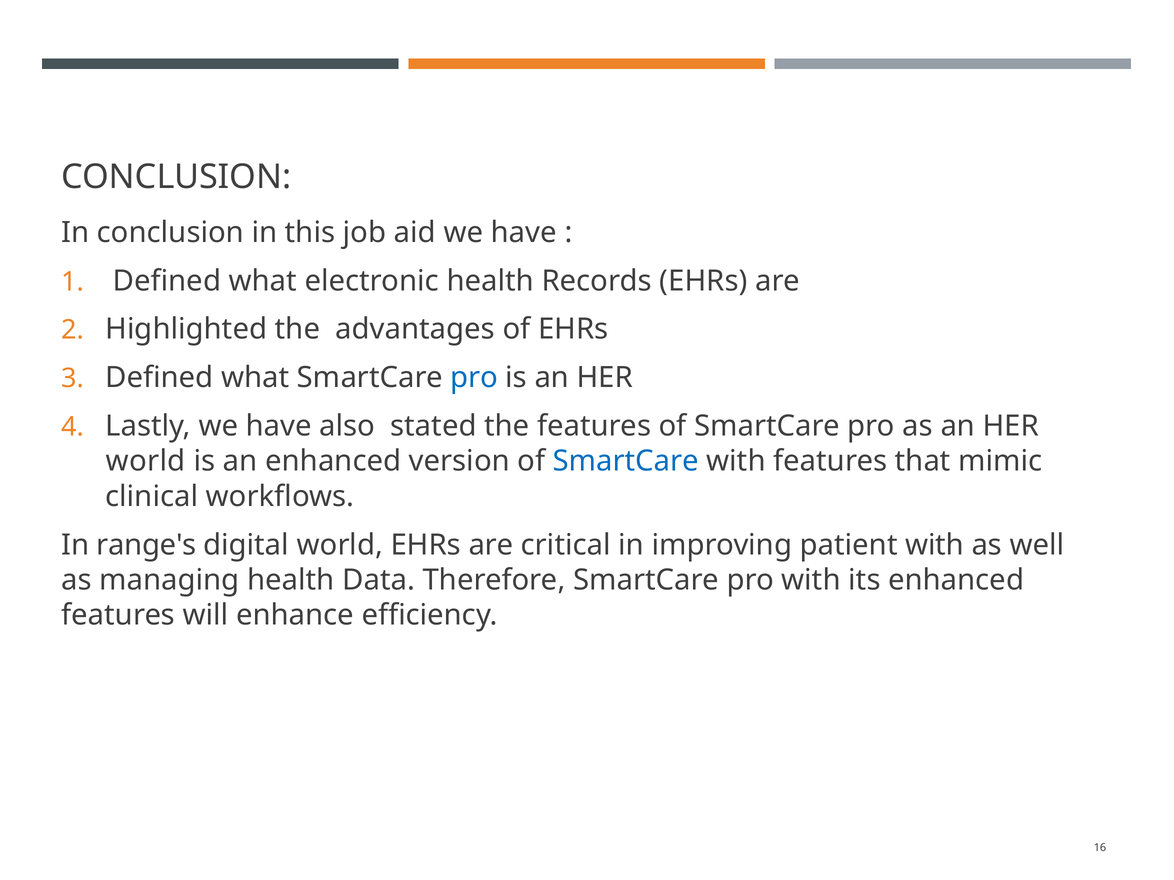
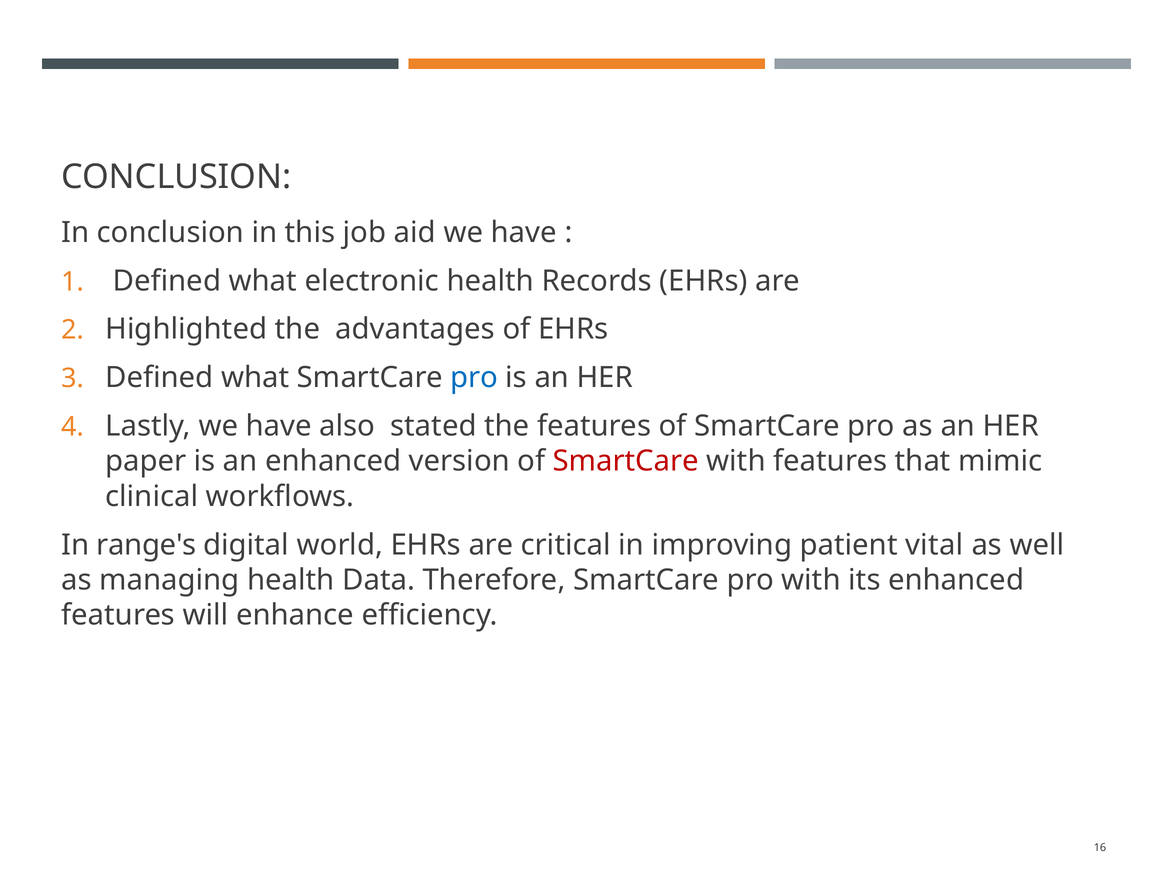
world: world -> paper (146, 462)
SmartCare colour: blue -> red (626, 462)
patient with: with -> vital (934, 545)
